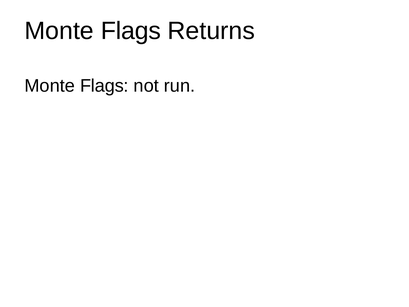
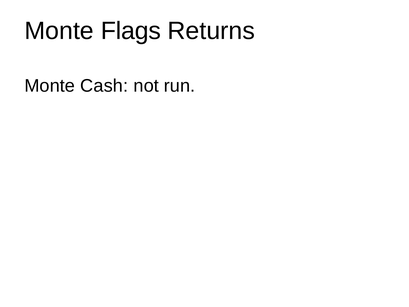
Flags: Flags -> Cash (104, 86)
